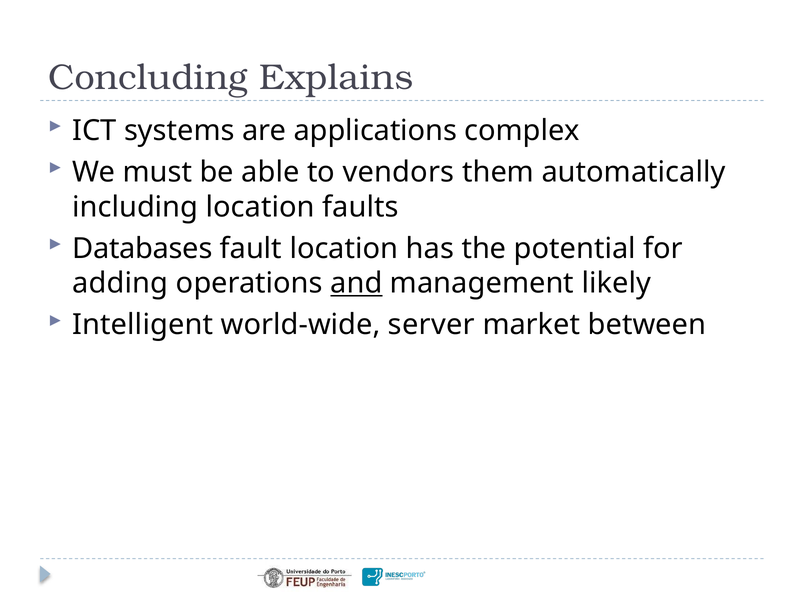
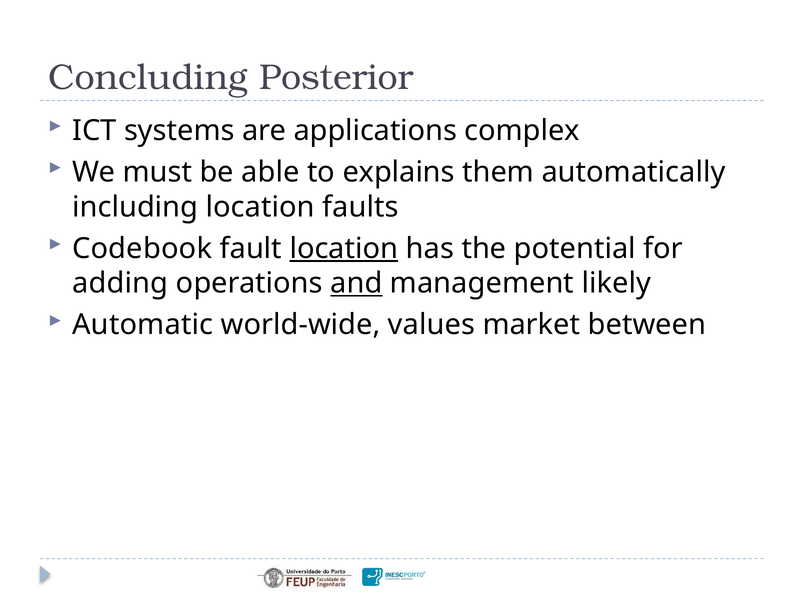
Explains: Explains -> Posterior (336, 78)
vendors: vendors -> explains (399, 172)
Databases: Databases -> Codebook (142, 248)
location underline: none -> present (344, 248)
Intelligent: Intelligent -> Automatic (143, 325)
server: server -> values (431, 325)
